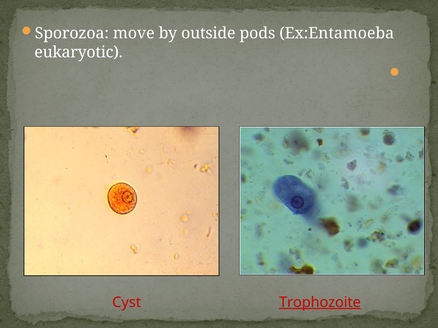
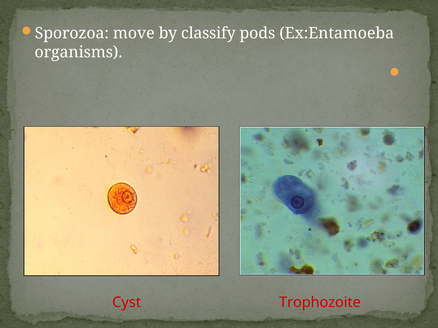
outside: outside -> classify (208, 33)
eukaryotic: eukaryotic -> organisms (78, 52)
Trophozoite underline: present -> none (320, 303)
